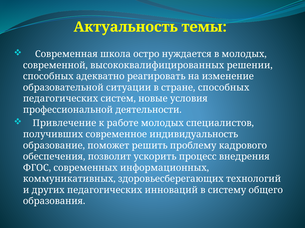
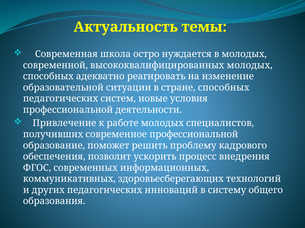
высококвалифицированных решении: решении -> молодых (250, 65)
современное индивидуальность: индивидуальность -> профессиональной (194, 135)
